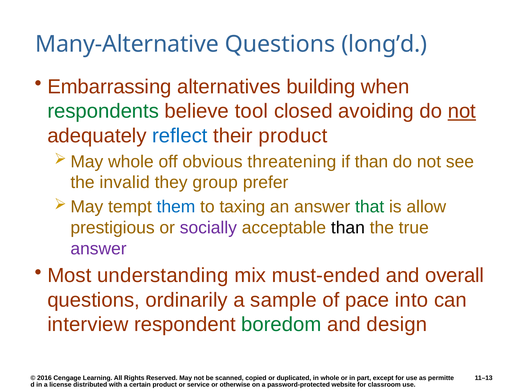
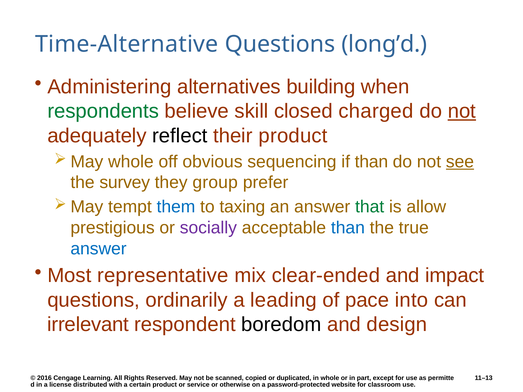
Many-Alternative: Many-Alternative -> Time-Alternative (127, 44)
Embarrassing: Embarrassing -> Administering (109, 87)
tool: tool -> skill (252, 111)
avoiding: avoiding -> charged (376, 111)
reflect colour: blue -> black (180, 136)
threatening: threatening -> sequencing (292, 162)
see underline: none -> present (460, 162)
invalid: invalid -> survey (125, 183)
than colour: black -> blue (348, 228)
answer colour: purple -> blue (99, 249)
understanding: understanding -> representative (163, 276)
must-ended: must-ended -> clear-ended (326, 276)
overall: overall -> impact (455, 276)
sample: sample -> leading (284, 300)
interview: interview -> irrelevant (88, 325)
boredom colour: green -> black (281, 325)
